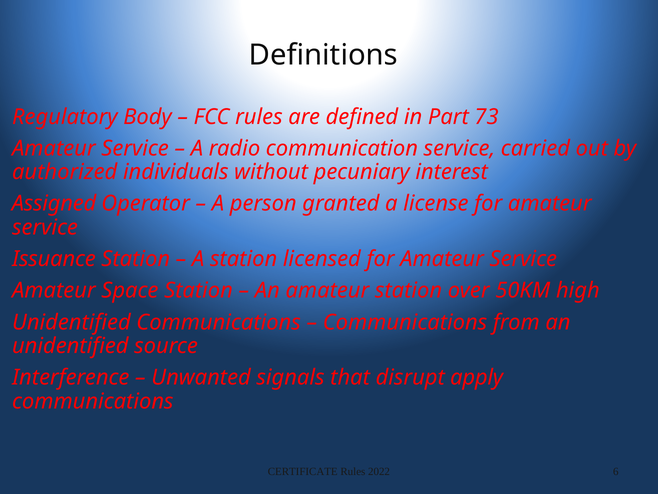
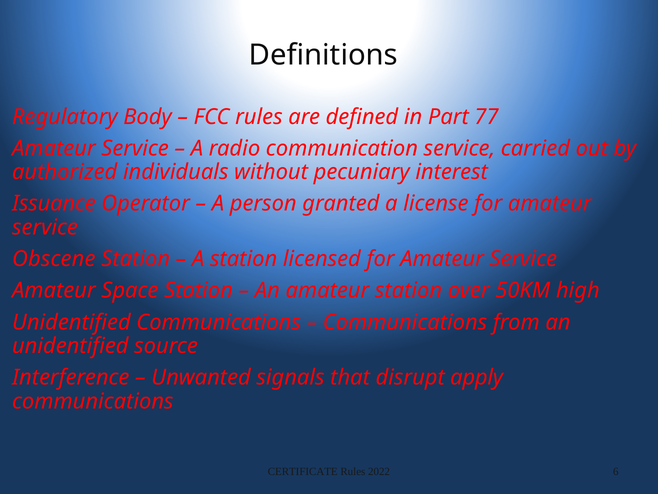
73: 73 -> 77 (487, 117)
Assigned: Assigned -> Issuance (54, 204)
Issuance: Issuance -> Obscene (54, 259)
